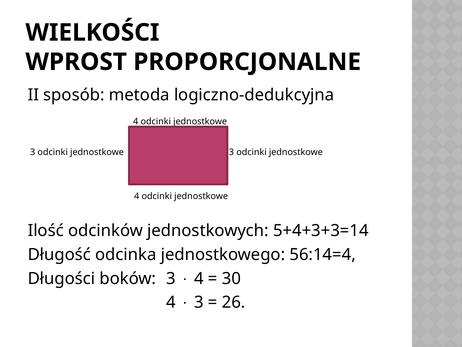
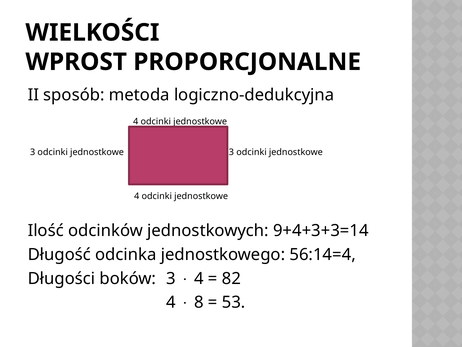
5+4+3+3=14: 5+4+3+3=14 -> 9+4+3+3=14 (321, 230)
30: 30 -> 82 (231, 278)
3: 3 -> 8 (199, 302)
26: 26 -> 53 (234, 302)
